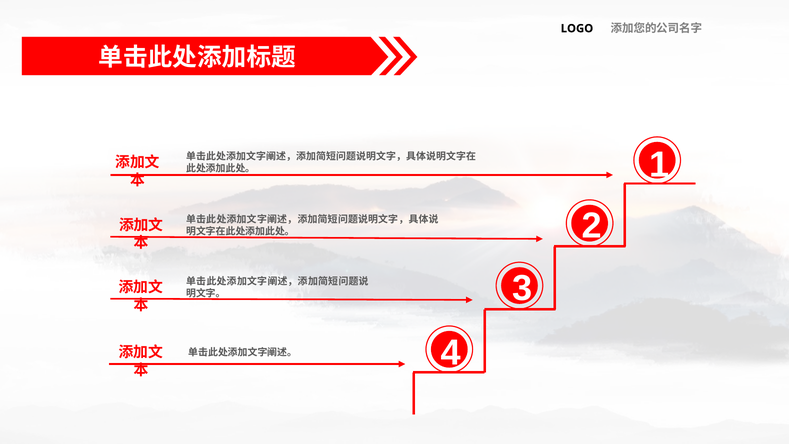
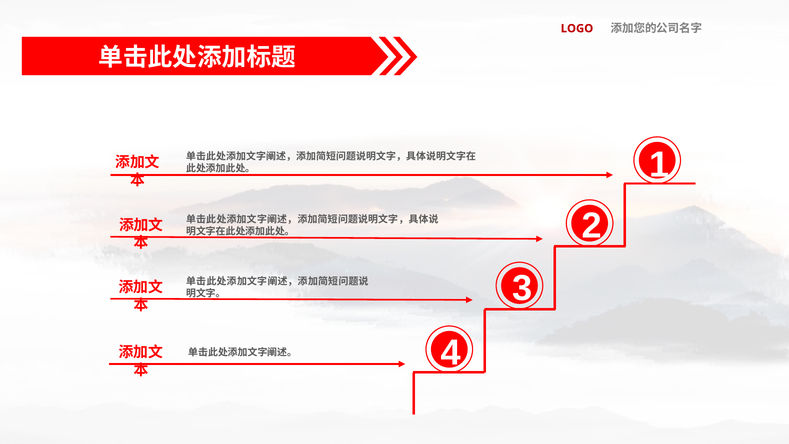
LOGO colour: black -> red (577, 28)
